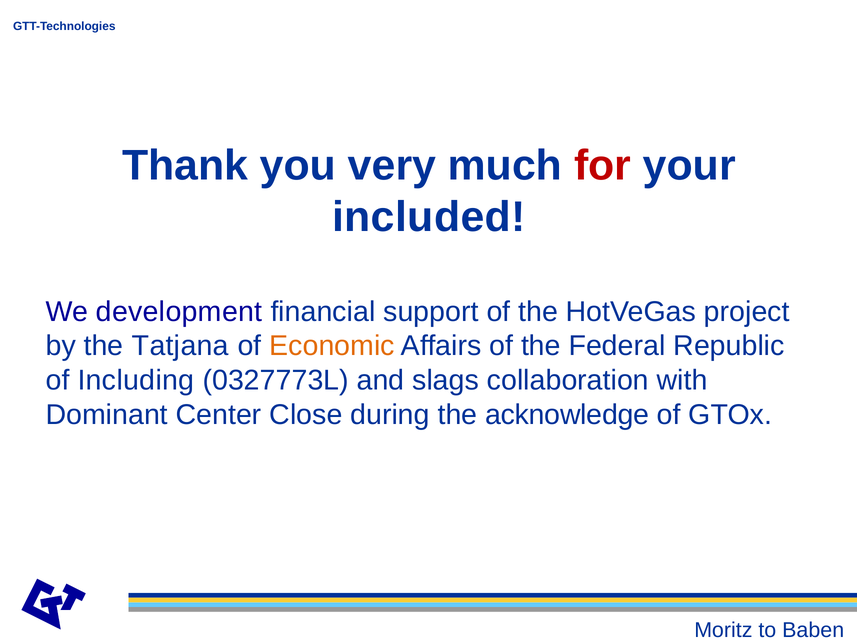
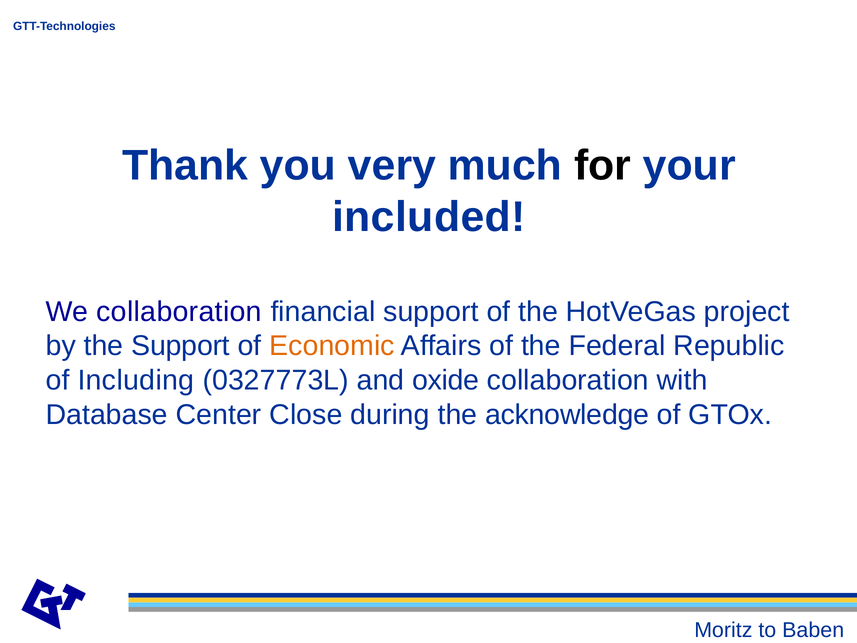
for colour: red -> black (603, 165)
We development: development -> collaboration (179, 312)
the Tatjana: Tatjana -> Support (181, 346)
slags: slags -> oxide (446, 380)
Dominant: Dominant -> Database (107, 414)
